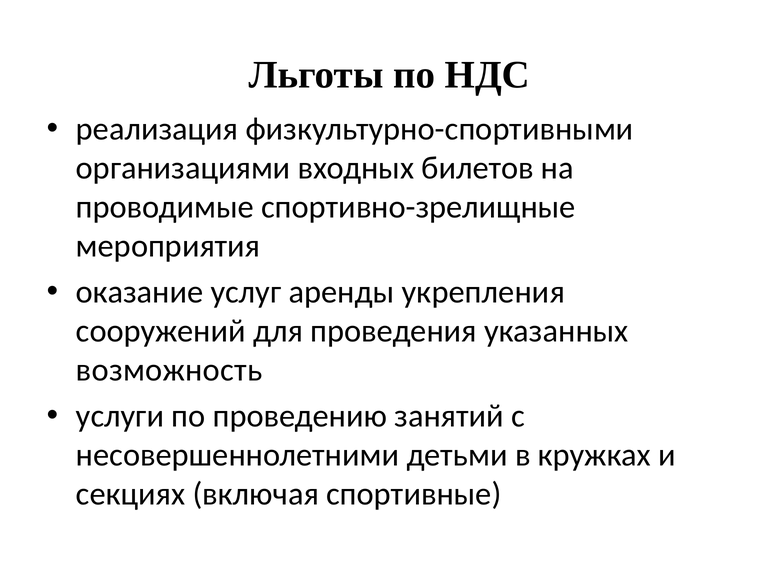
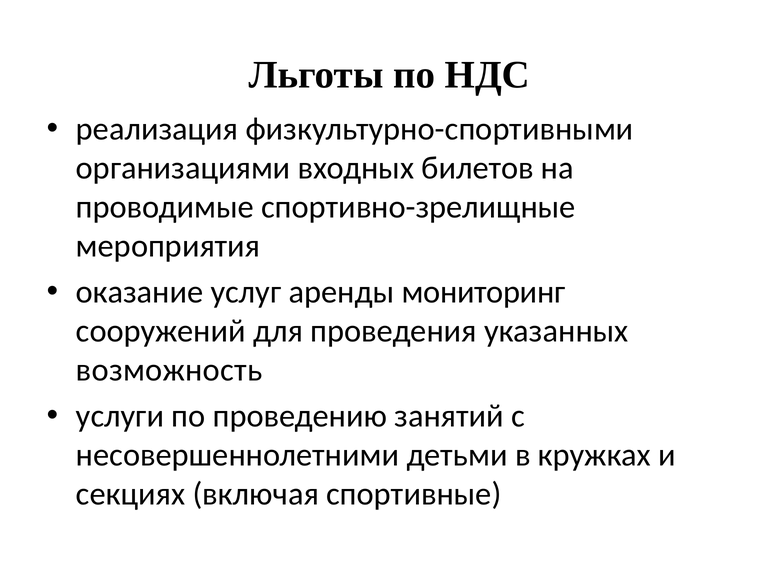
укрепления: укрепления -> мониторинг (484, 292)
